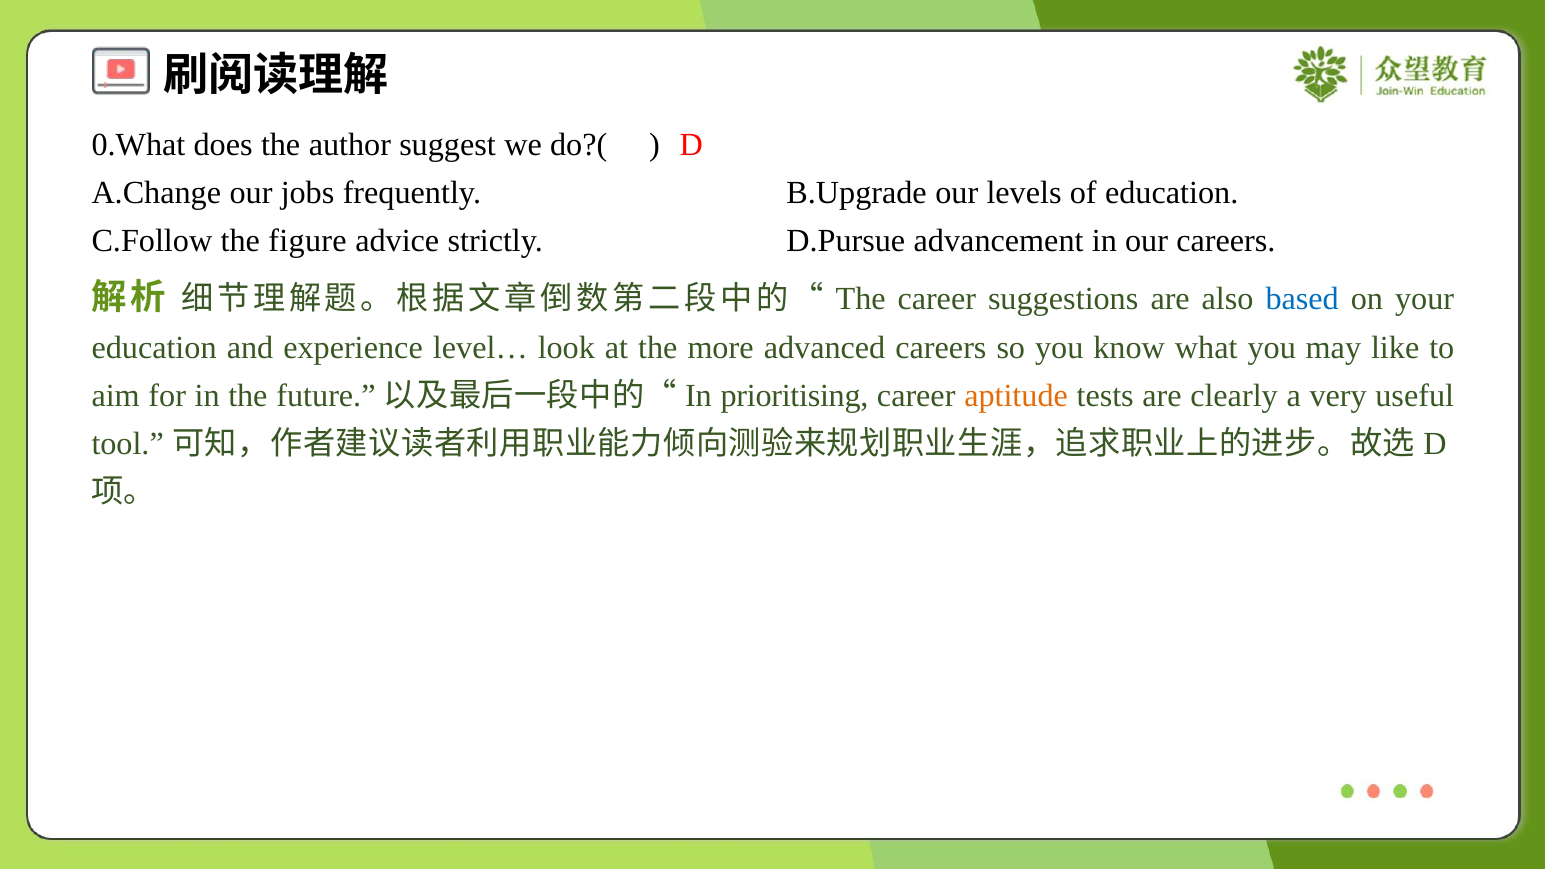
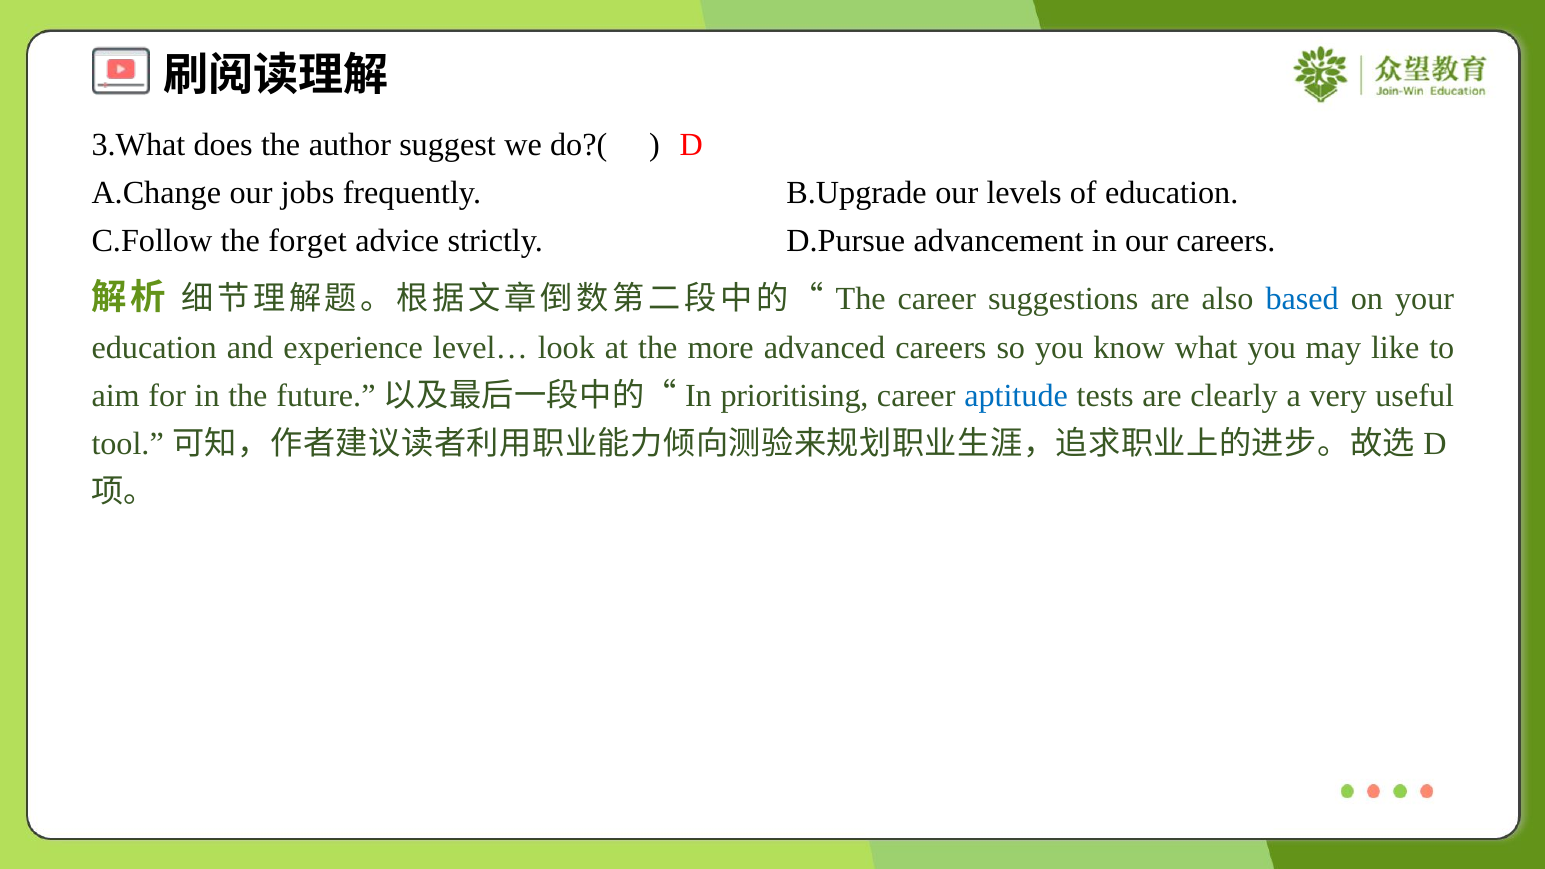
0.What: 0.What -> 3.What (138, 145)
figure: figure -> forget (308, 241)
aptitude colour: orange -> blue (1016, 396)
